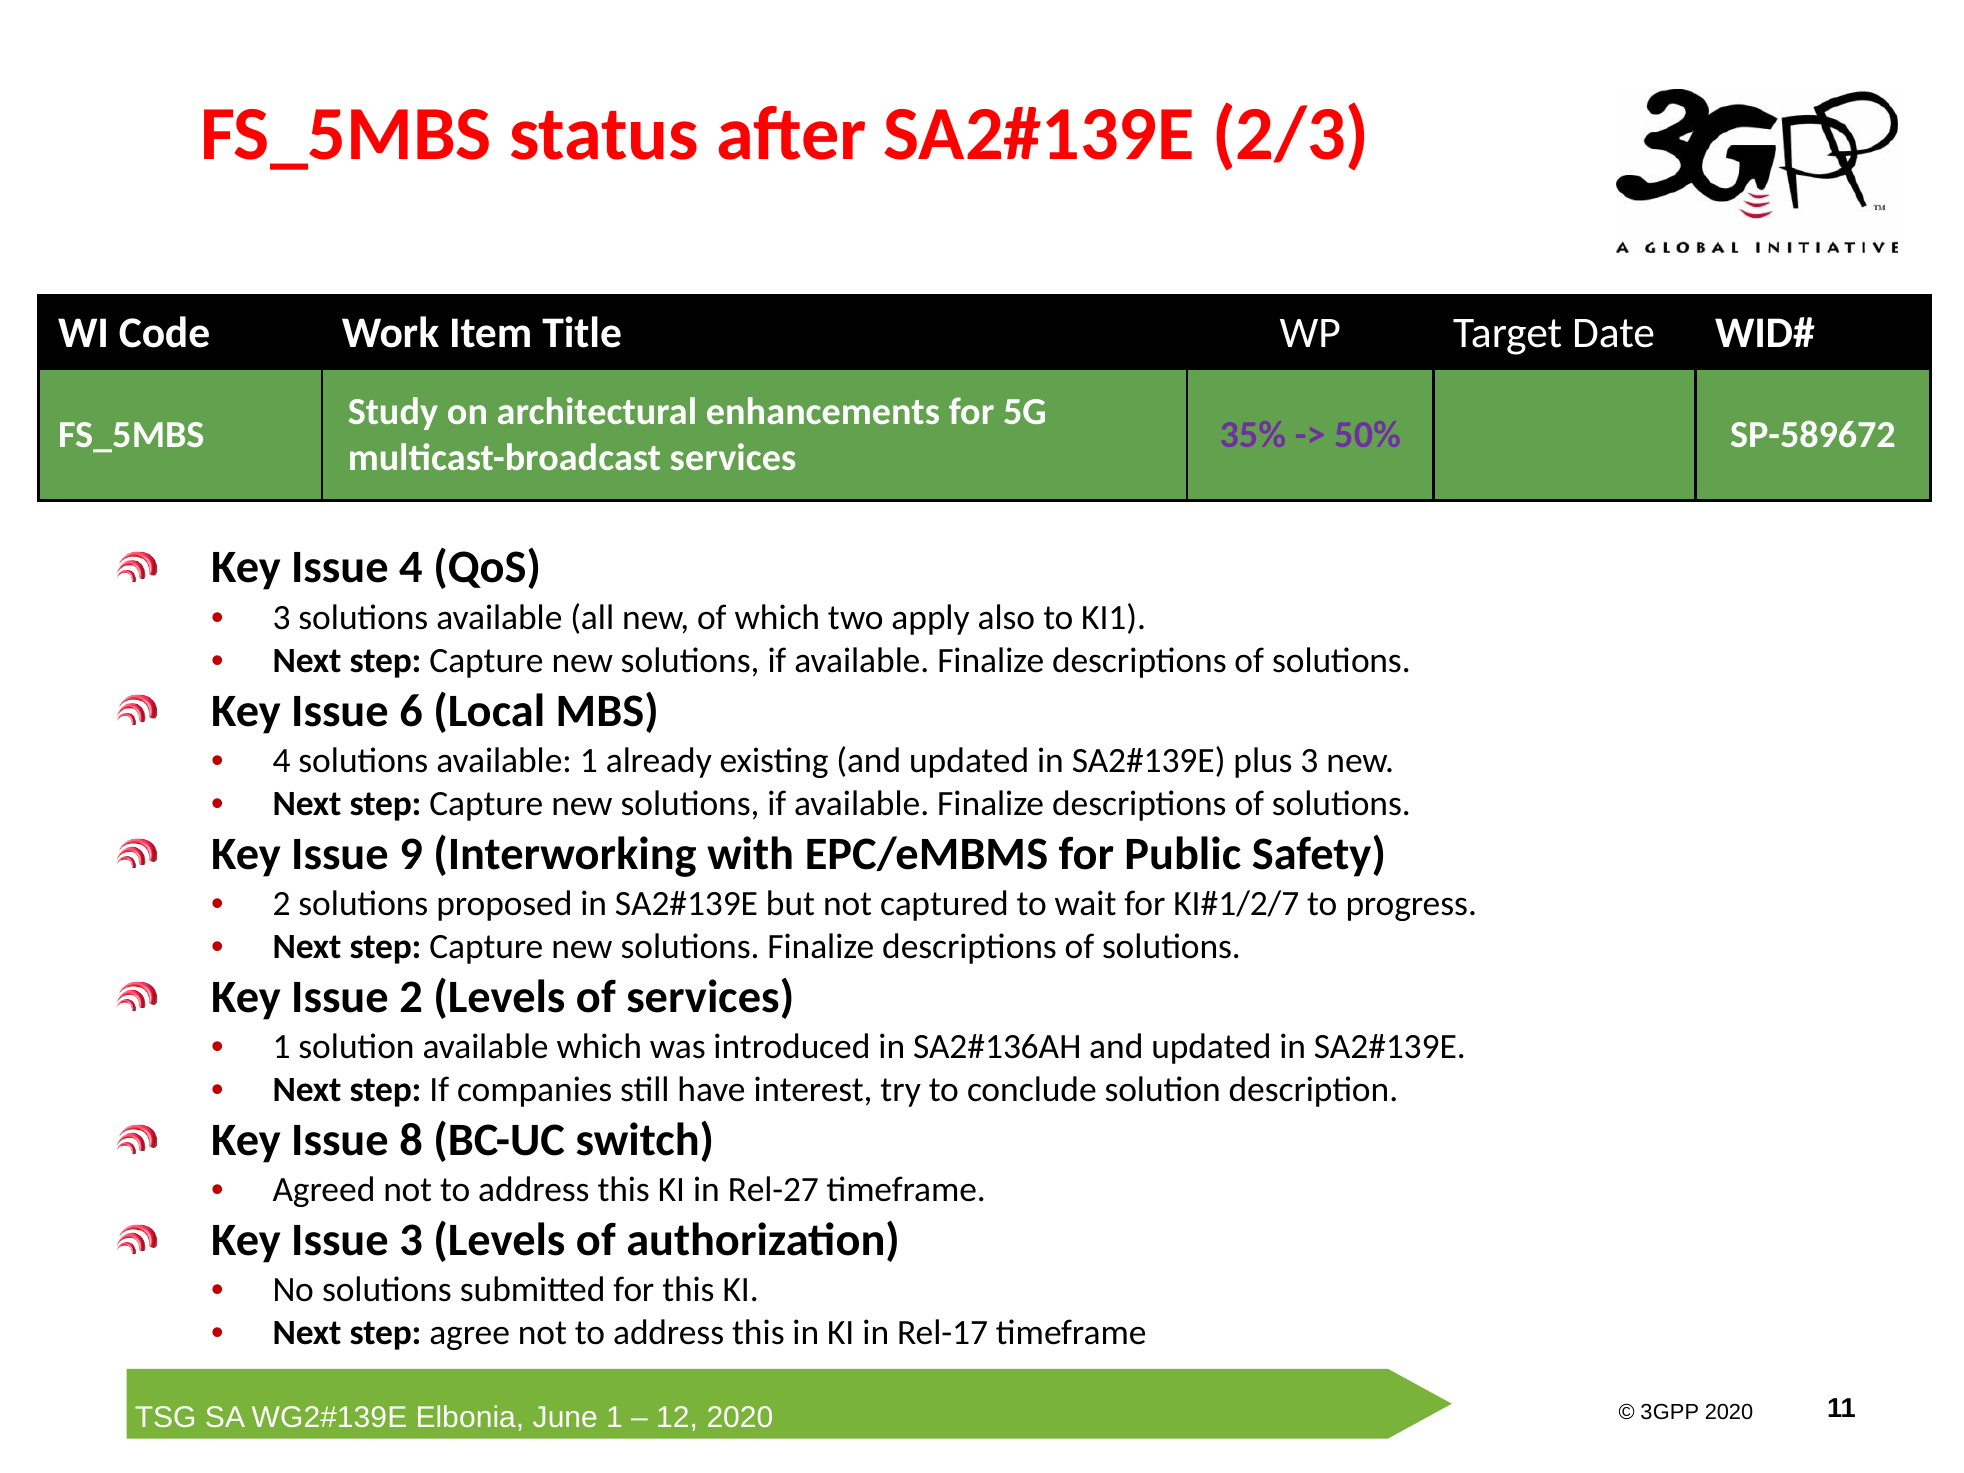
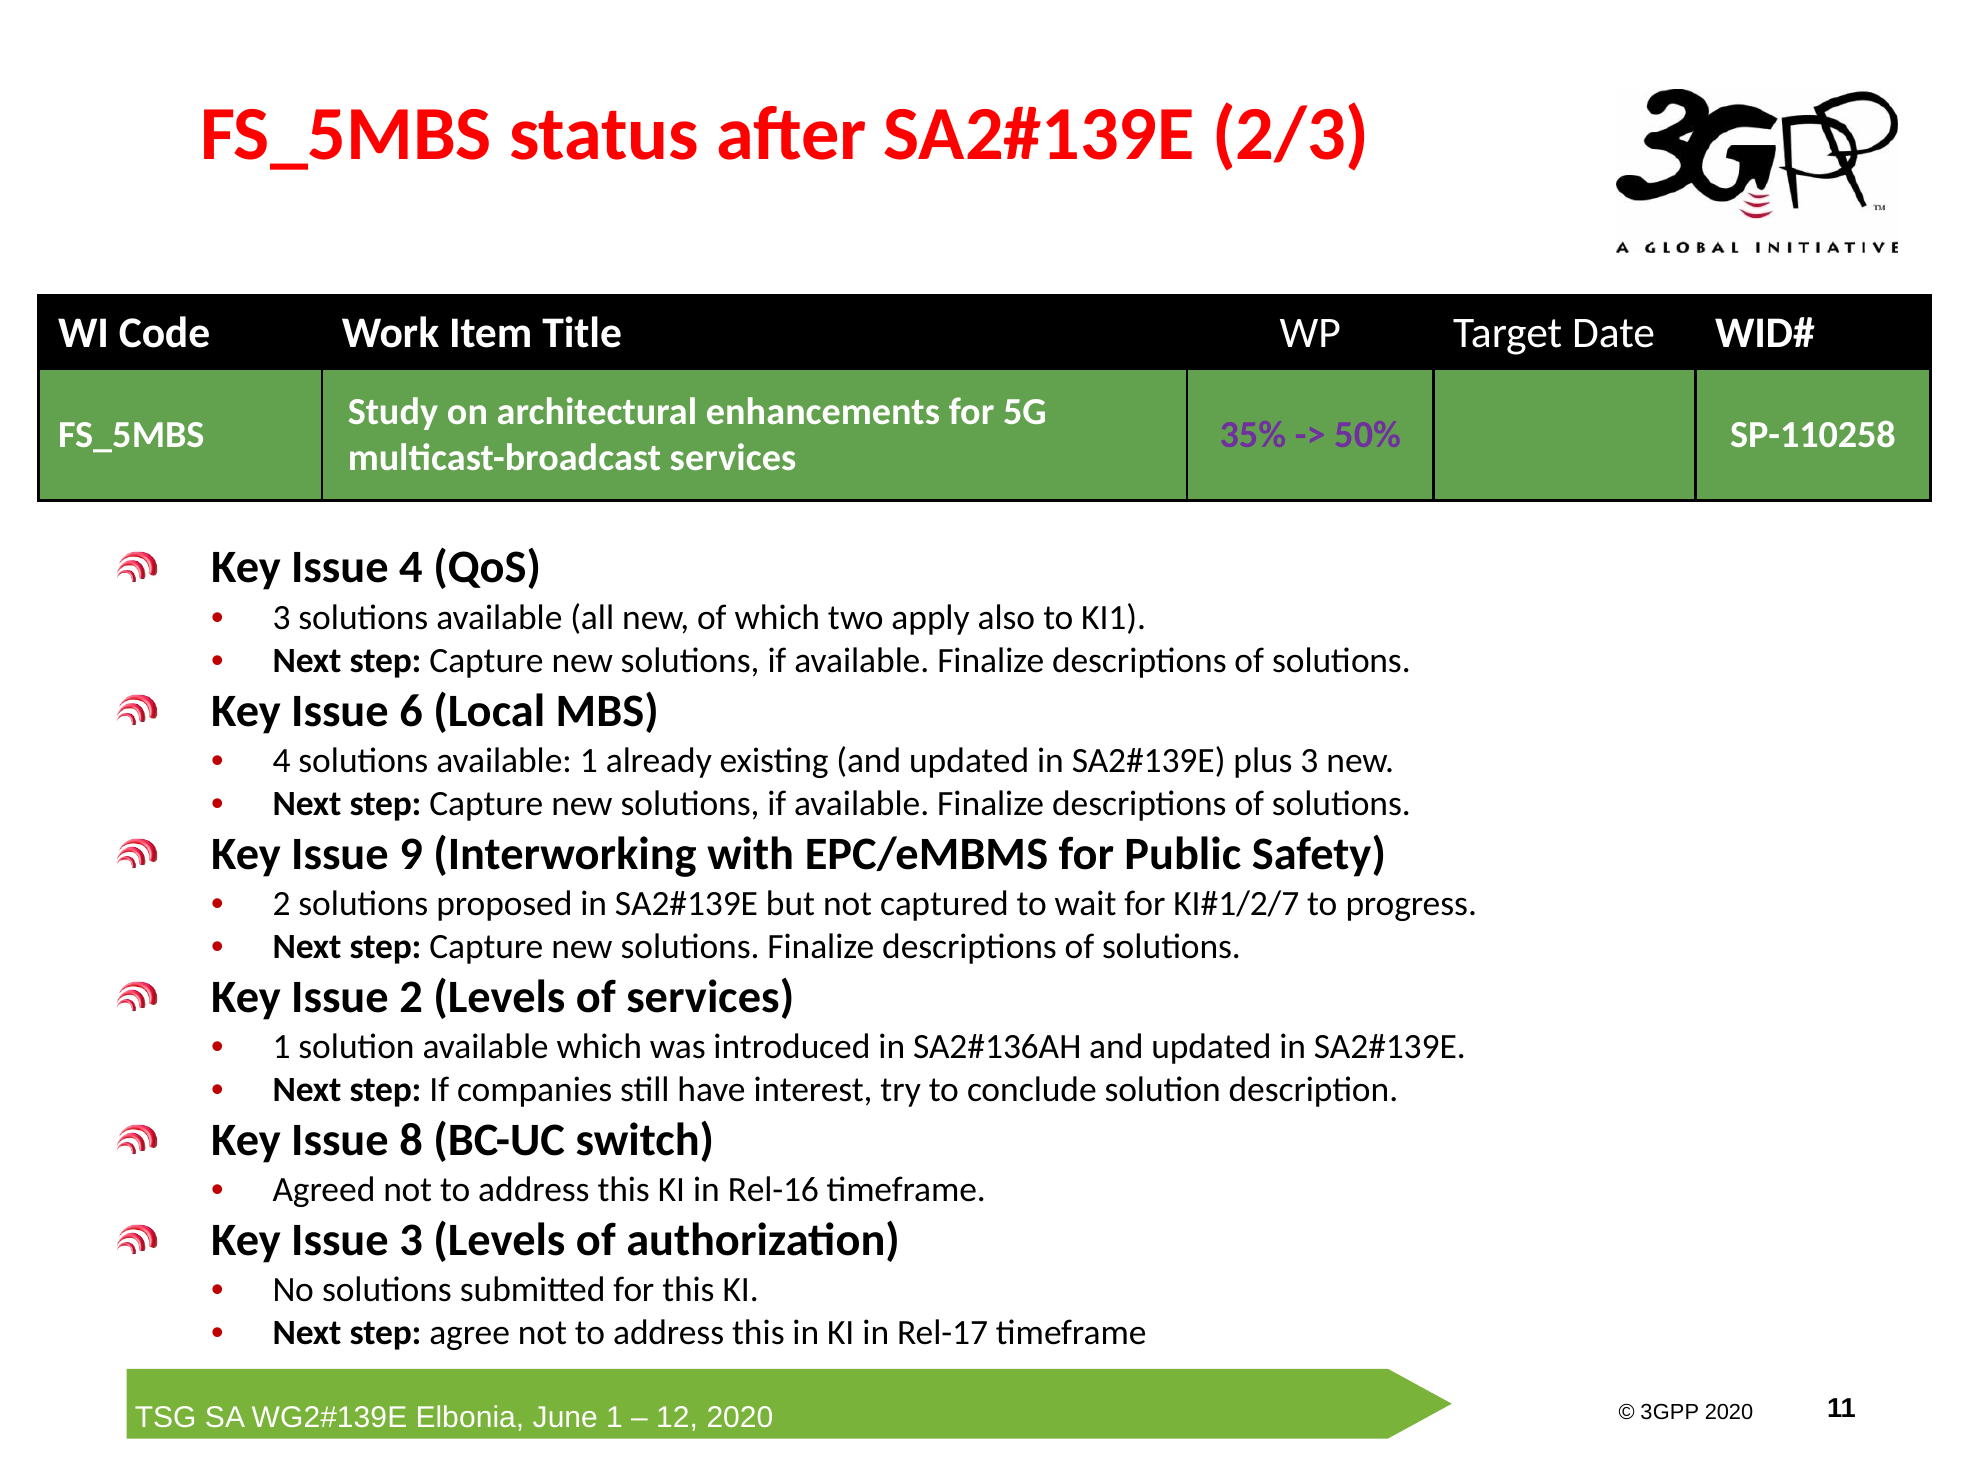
SP-589672: SP-589672 -> SP-110258 (1813, 435)
Rel-27: Rel-27 -> Rel-16 (773, 1190)
